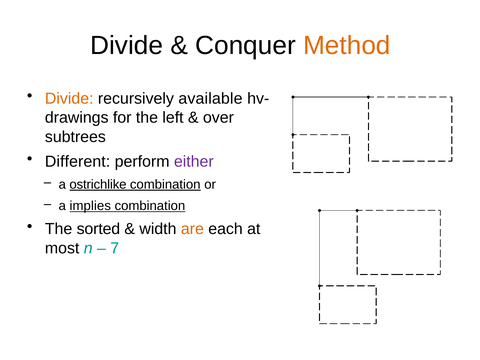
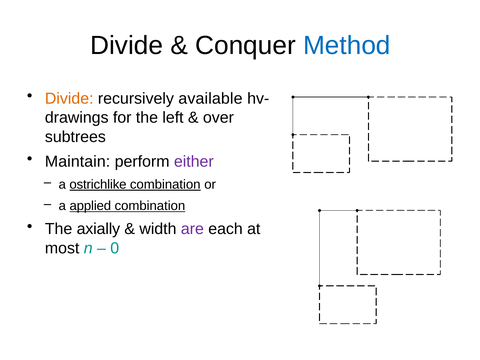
Method colour: orange -> blue (347, 46)
Different: Different -> Maintain (78, 162)
implies: implies -> applied (90, 206)
sorted: sorted -> axially (98, 229)
are colour: orange -> purple (192, 229)
7: 7 -> 0 (115, 248)
